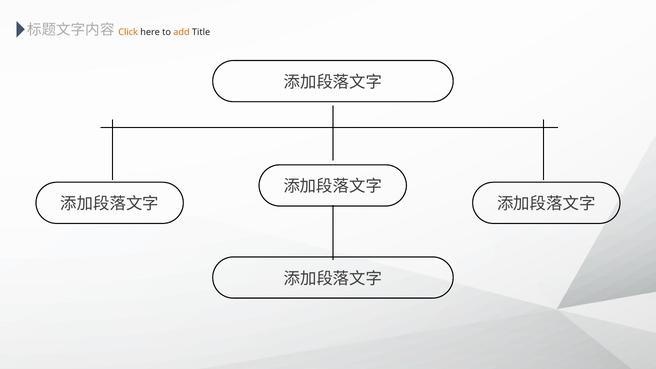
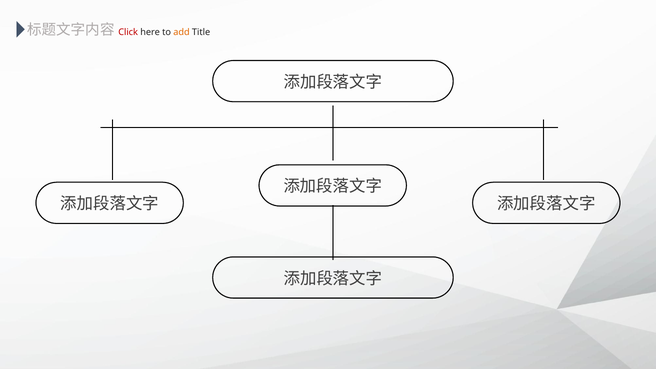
Click colour: orange -> red (128, 32)
